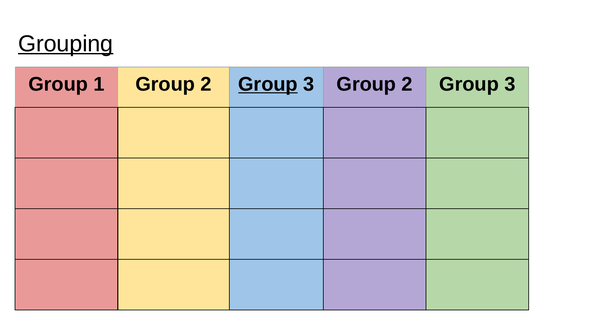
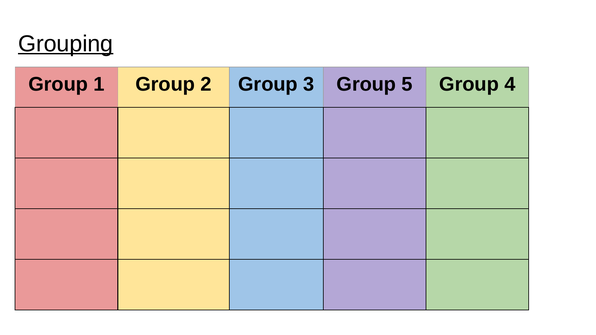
Group underline: present -> none (268, 84)
3 Group 2: 2 -> 5 (407, 84)
3: 3 -> 4 (510, 84)
